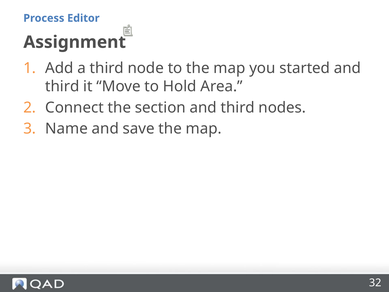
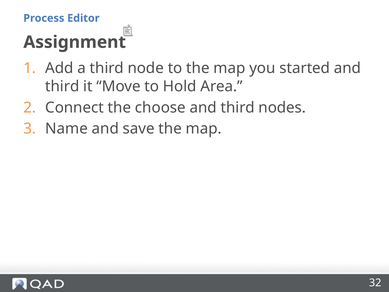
section: section -> choose (160, 107)
